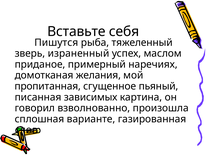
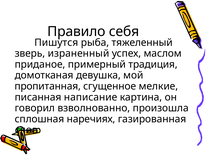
Вставьте: Вставьте -> Правило (76, 31)
наречиях: наречиях -> традиция (153, 64)
желания: желания -> девушка (98, 75)
пьяный: пьяный -> мелкие (158, 86)
зависимых: зависимых -> написание (91, 97)
варианте: варианте -> наречиях (91, 118)
